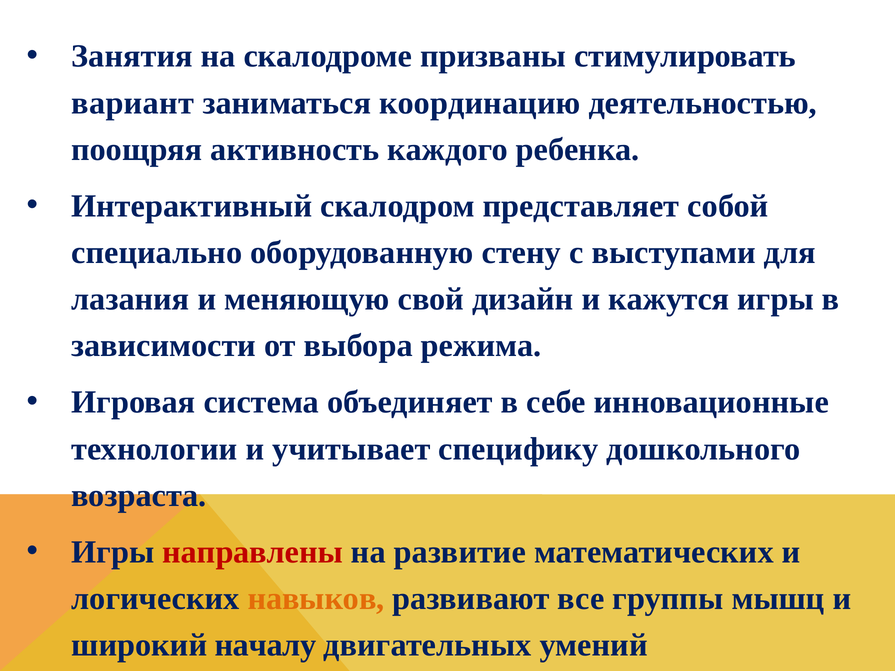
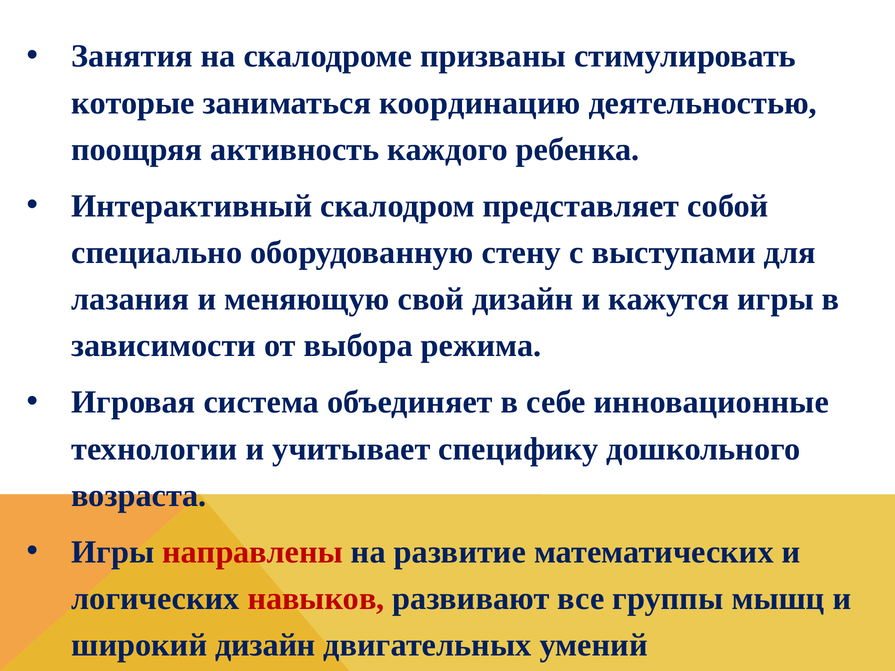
вариант: вариант -> которые (133, 103)
навыков colour: orange -> red (316, 599)
широкий началу: началу -> дизайн (265, 646)
